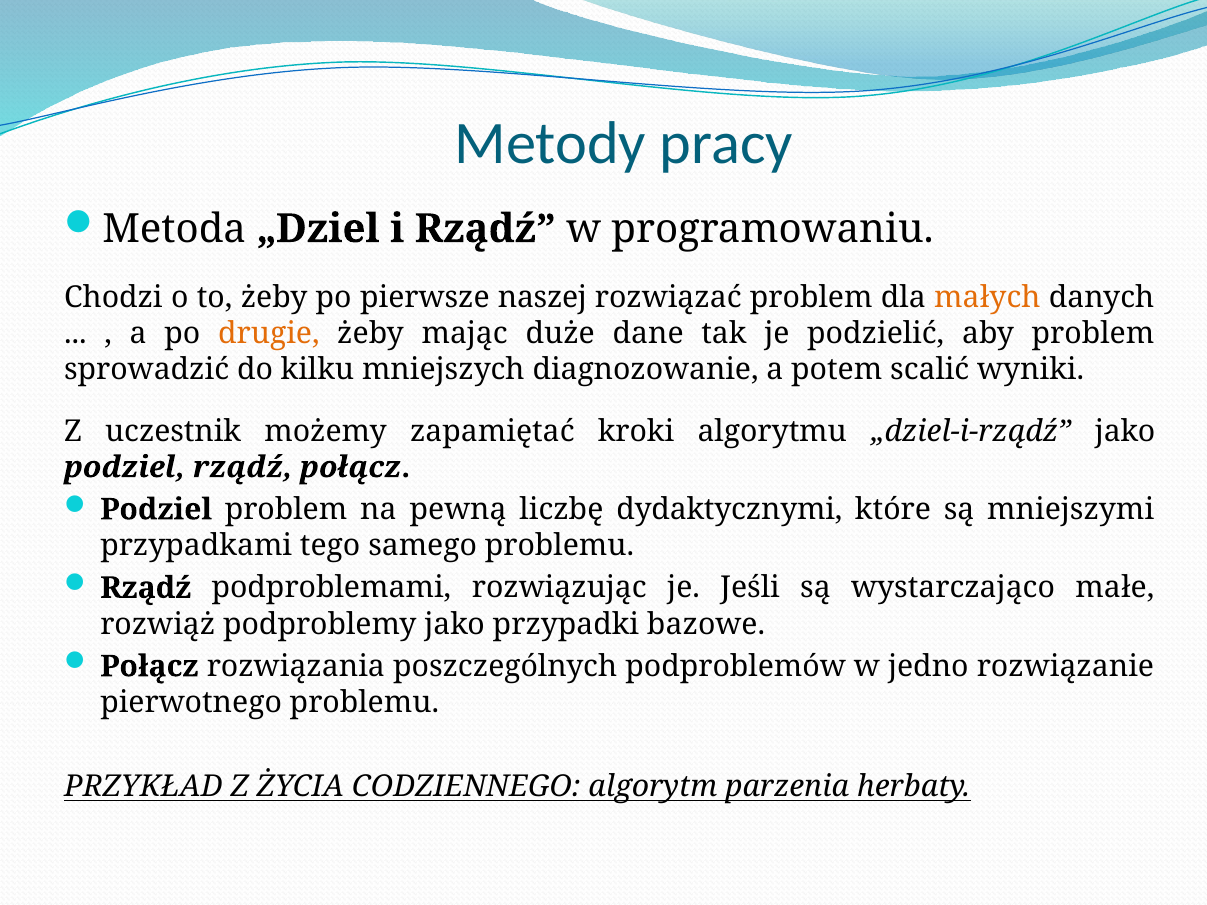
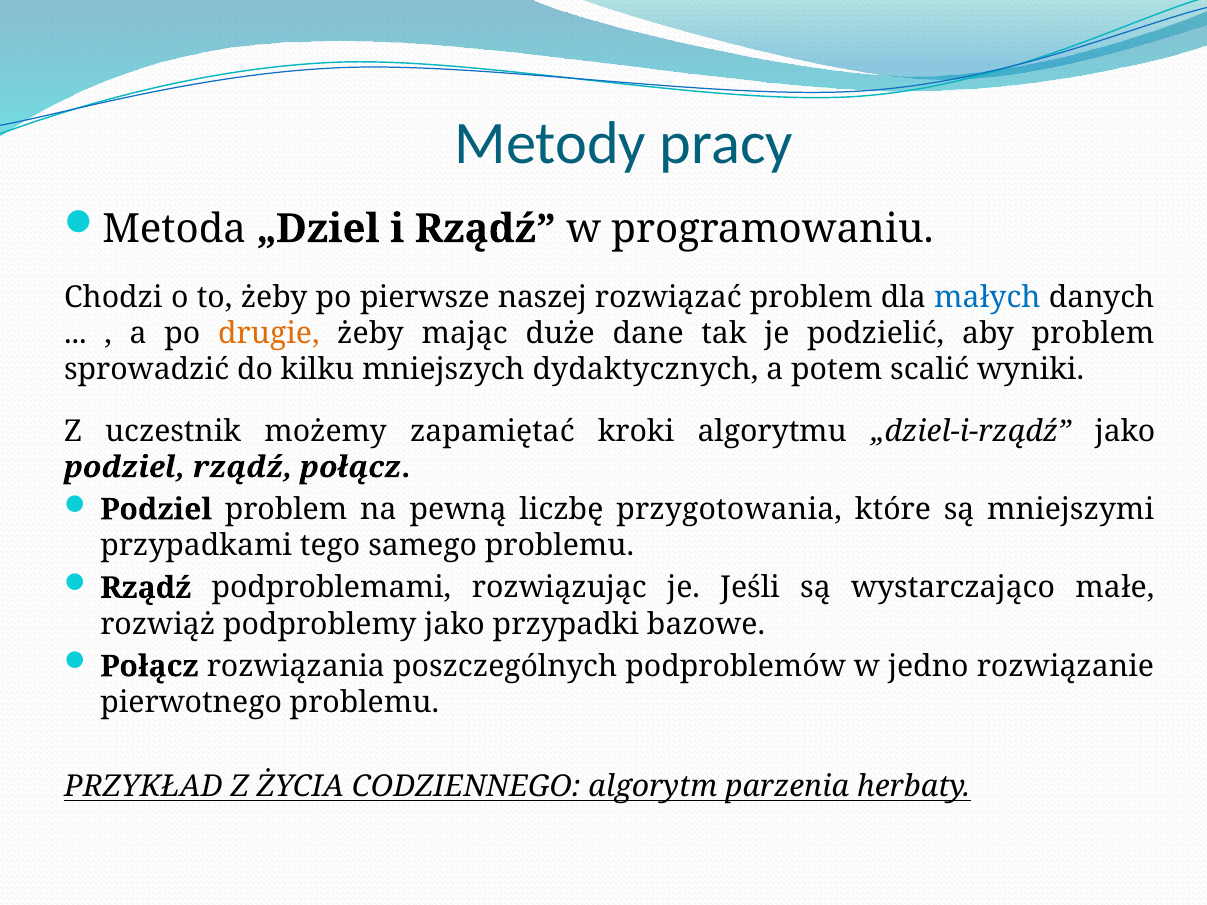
małych colour: orange -> blue (987, 298)
diagnozowanie: diagnozowanie -> dydaktycznych (646, 370)
dydaktycznymi: dydaktycznymi -> przygotowania (729, 510)
